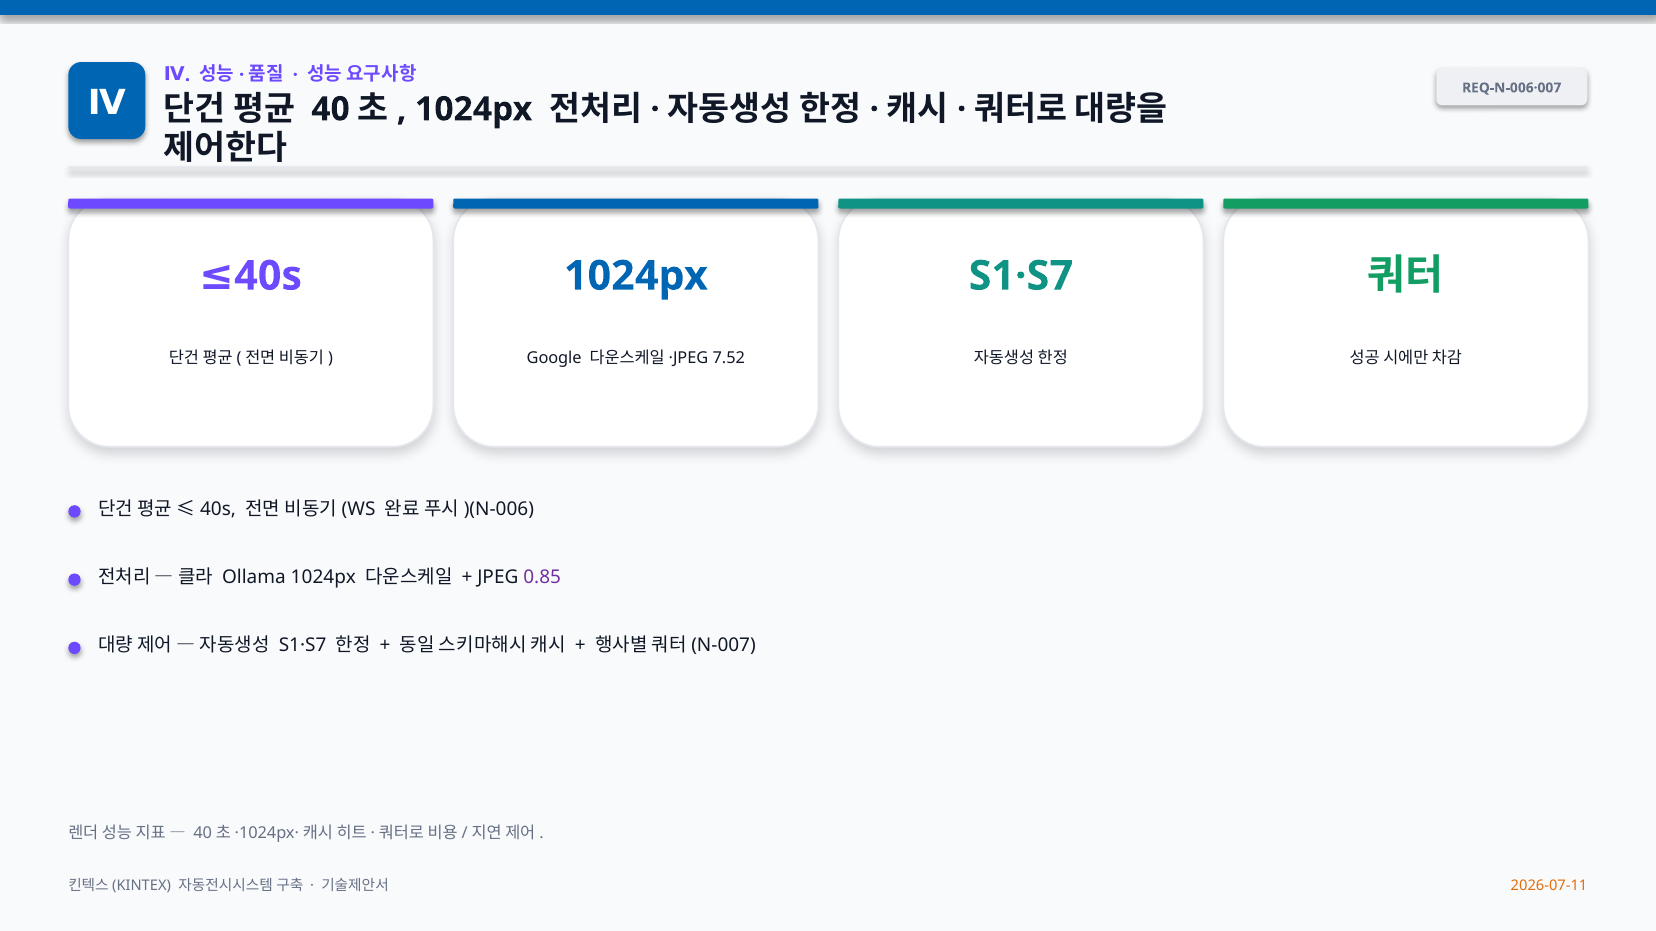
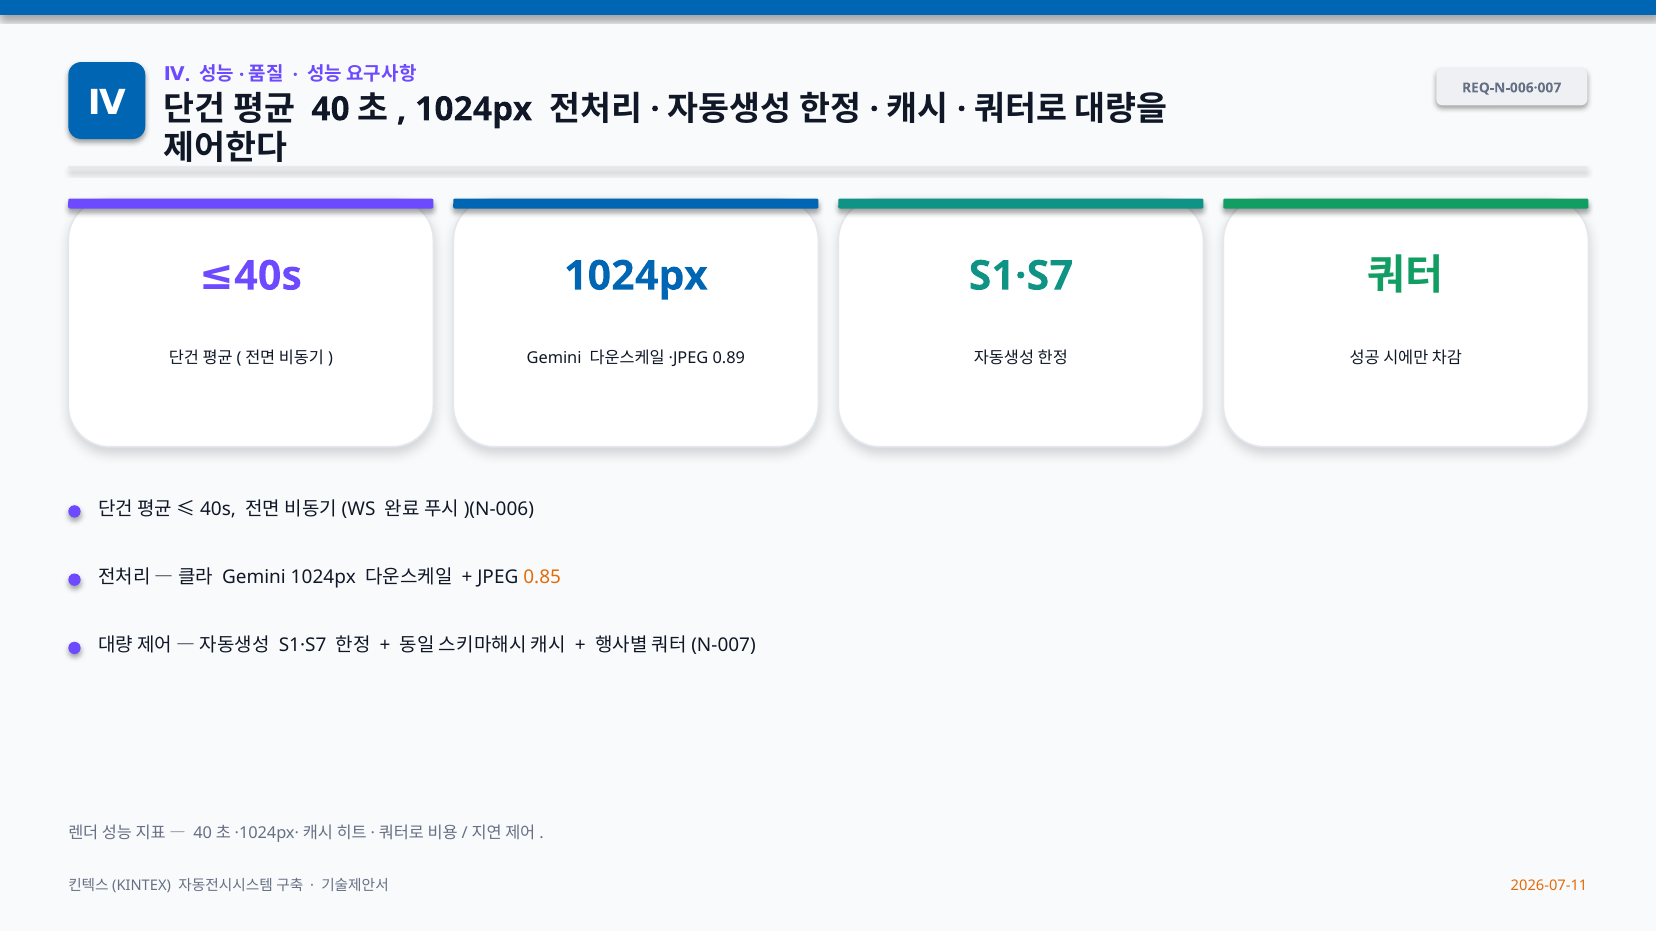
Google: Google -> Gemini (554, 359)
7.52: 7.52 -> 0.89 (729, 359)
Ollama: Ollama -> Gemini (254, 578)
0.85 colour: purple -> orange (542, 578)
